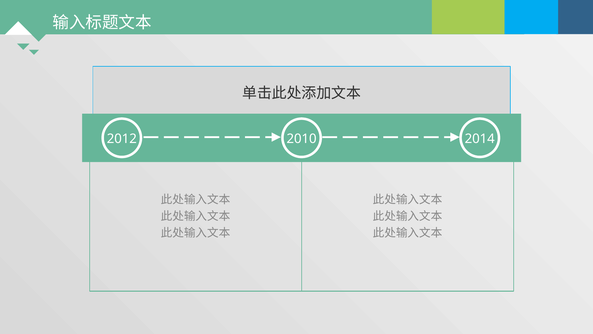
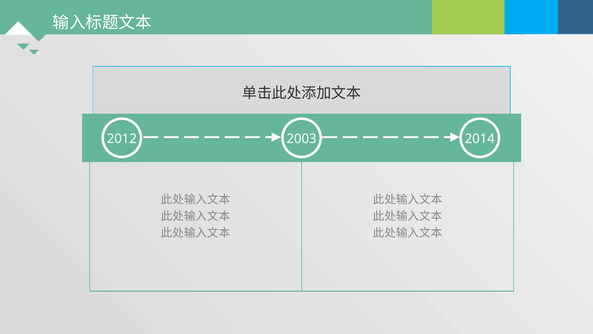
2010: 2010 -> 2003 (302, 139)
